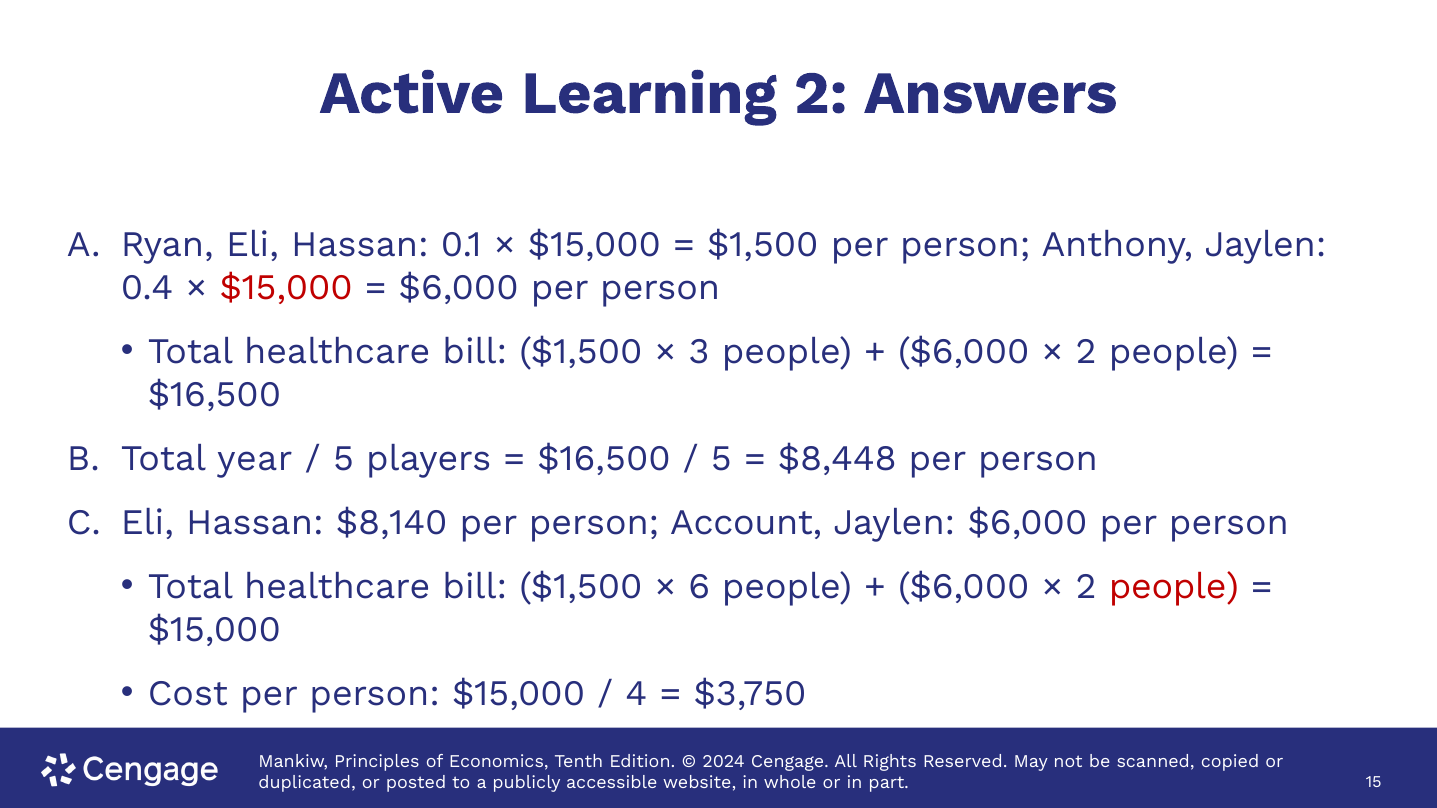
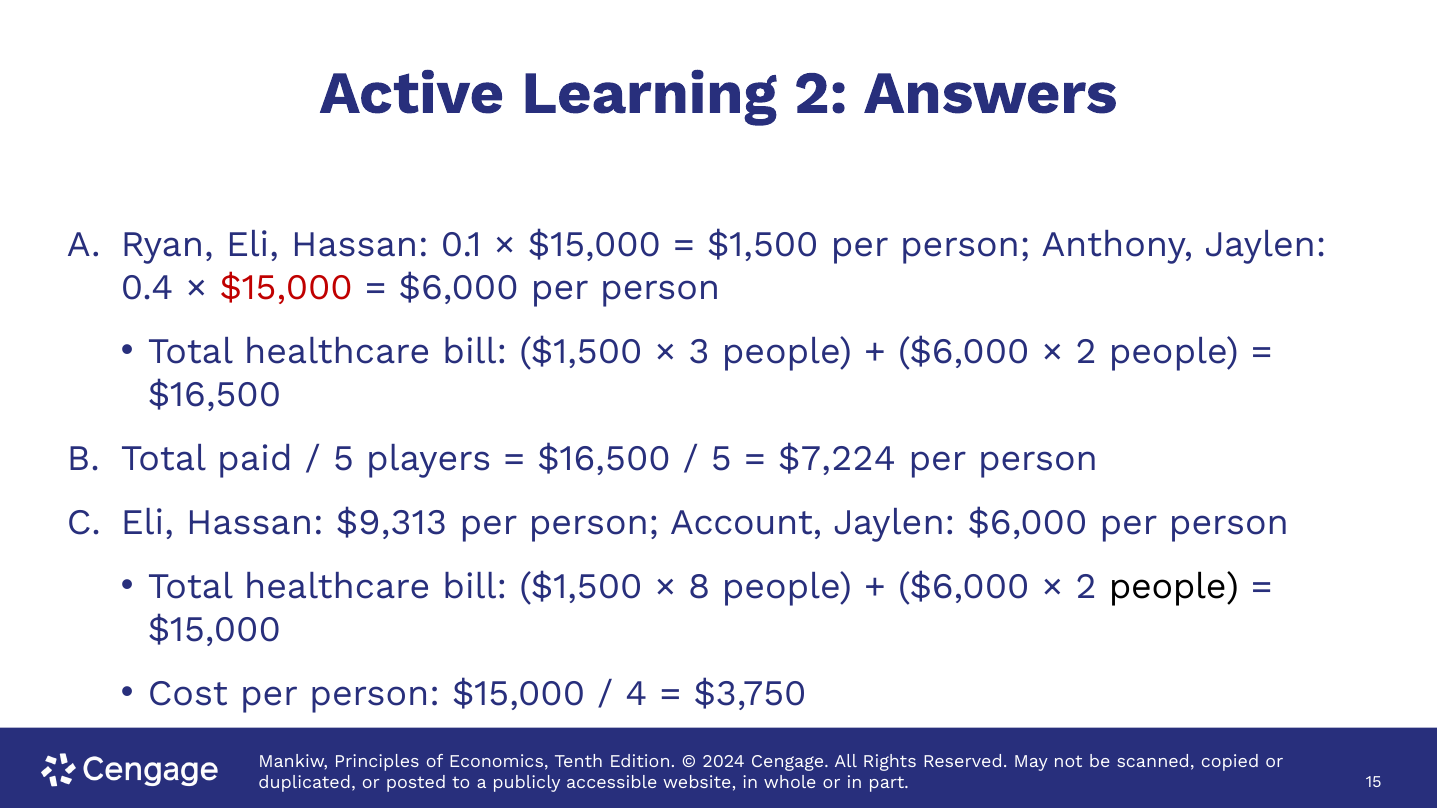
year: year -> paid (255, 459)
$8,448: $8,448 -> $7,224 (837, 459)
$8,140: $8,140 -> $9,313 (391, 523)
6: 6 -> 8 (699, 587)
people colour: red -> black (1174, 587)
